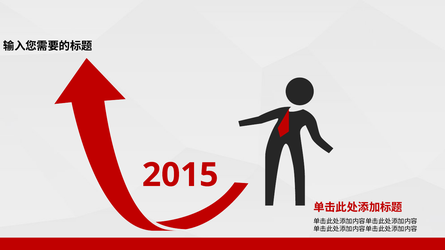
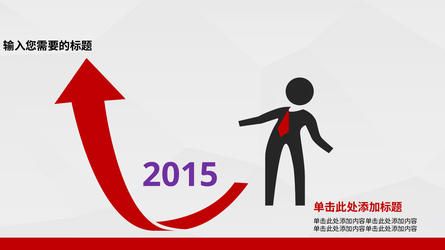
2015 colour: red -> purple (180, 175)
